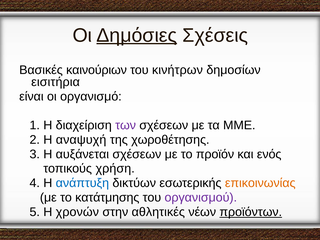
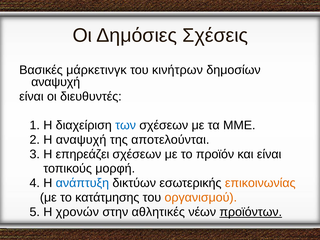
Δημόσιες underline: present -> none (137, 35)
καινούριων: καινούριων -> μάρκετινγκ (96, 70)
εισιτήρια: εισιτήρια -> αναψυχή (56, 82)
οργανισμό: οργανισμό -> διευθυντές (91, 96)
των colour: purple -> blue (126, 125)
χωροθέτησης: χωροθέτησης -> αποτελούνται (170, 140)
αυξάνεται: αυξάνεται -> επηρεάζει (82, 154)
και ενός: ενός -> είναι (269, 154)
χρήση: χρήση -> μορφή (115, 169)
οργανισμού colour: purple -> orange (201, 198)
